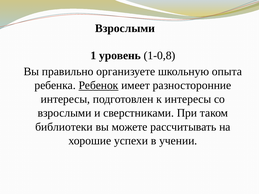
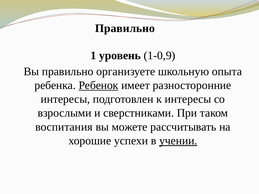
Взрослыми: Взрослыми -> Правильно (125, 28)
1-0,8: 1-0,8 -> 1-0,9 (160, 56)
библиотеки: библиотеки -> воспитания (64, 127)
учении underline: none -> present (178, 141)
